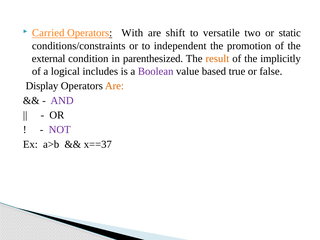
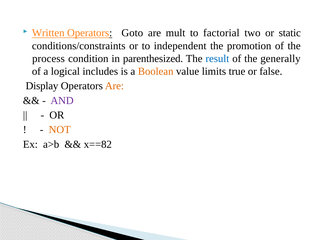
Carried: Carried -> Written (48, 33)
With: With -> Goto (132, 33)
shift: shift -> mult (176, 33)
versatile: versatile -> factorial (221, 33)
external: external -> process (48, 59)
result colour: orange -> blue (217, 59)
implicitly: implicitly -> generally (280, 59)
Boolean colour: purple -> orange (156, 71)
based: based -> limits (214, 71)
NOT colour: purple -> orange (60, 130)
x==37: x==37 -> x==82 (98, 144)
